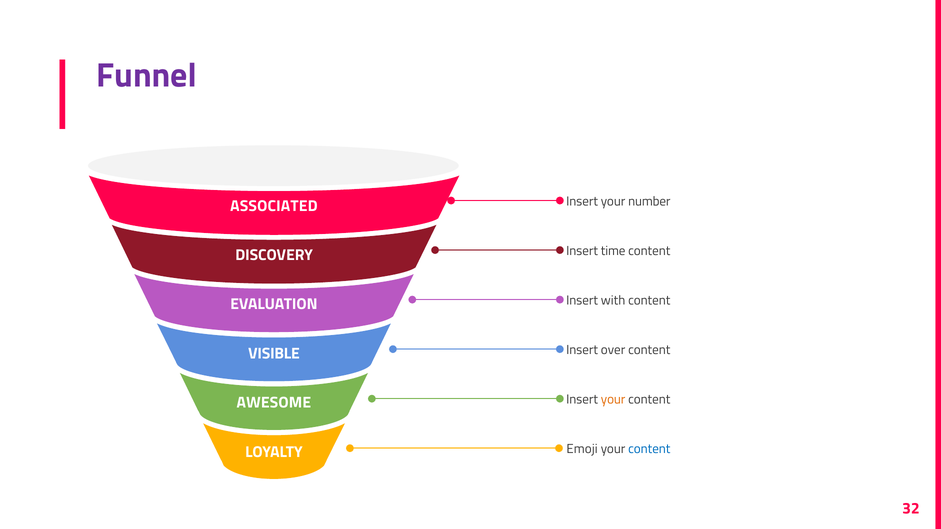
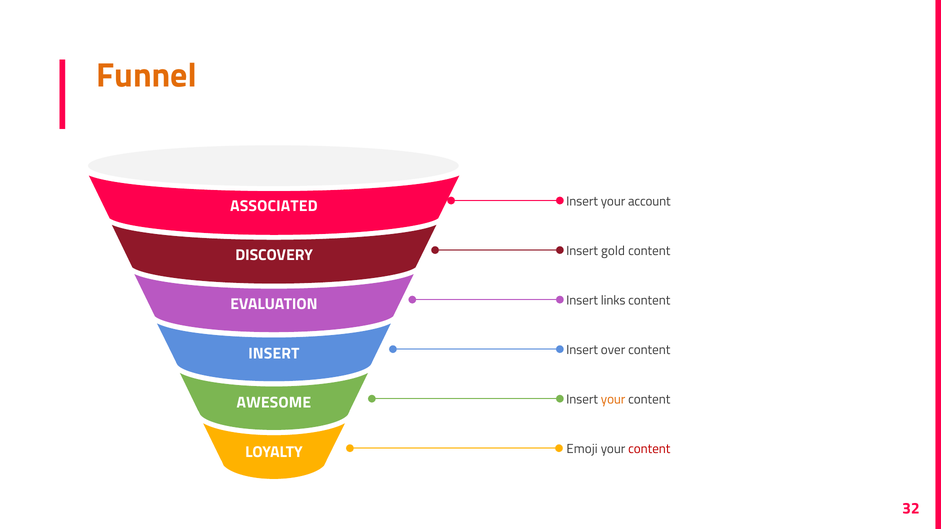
Funnel colour: purple -> orange (147, 76)
number: number -> account (649, 202)
time: time -> gold (613, 251)
with: with -> links (613, 301)
VISIBLE: VISIBLE -> INSERT (274, 354)
content colour: blue -> red (649, 449)
